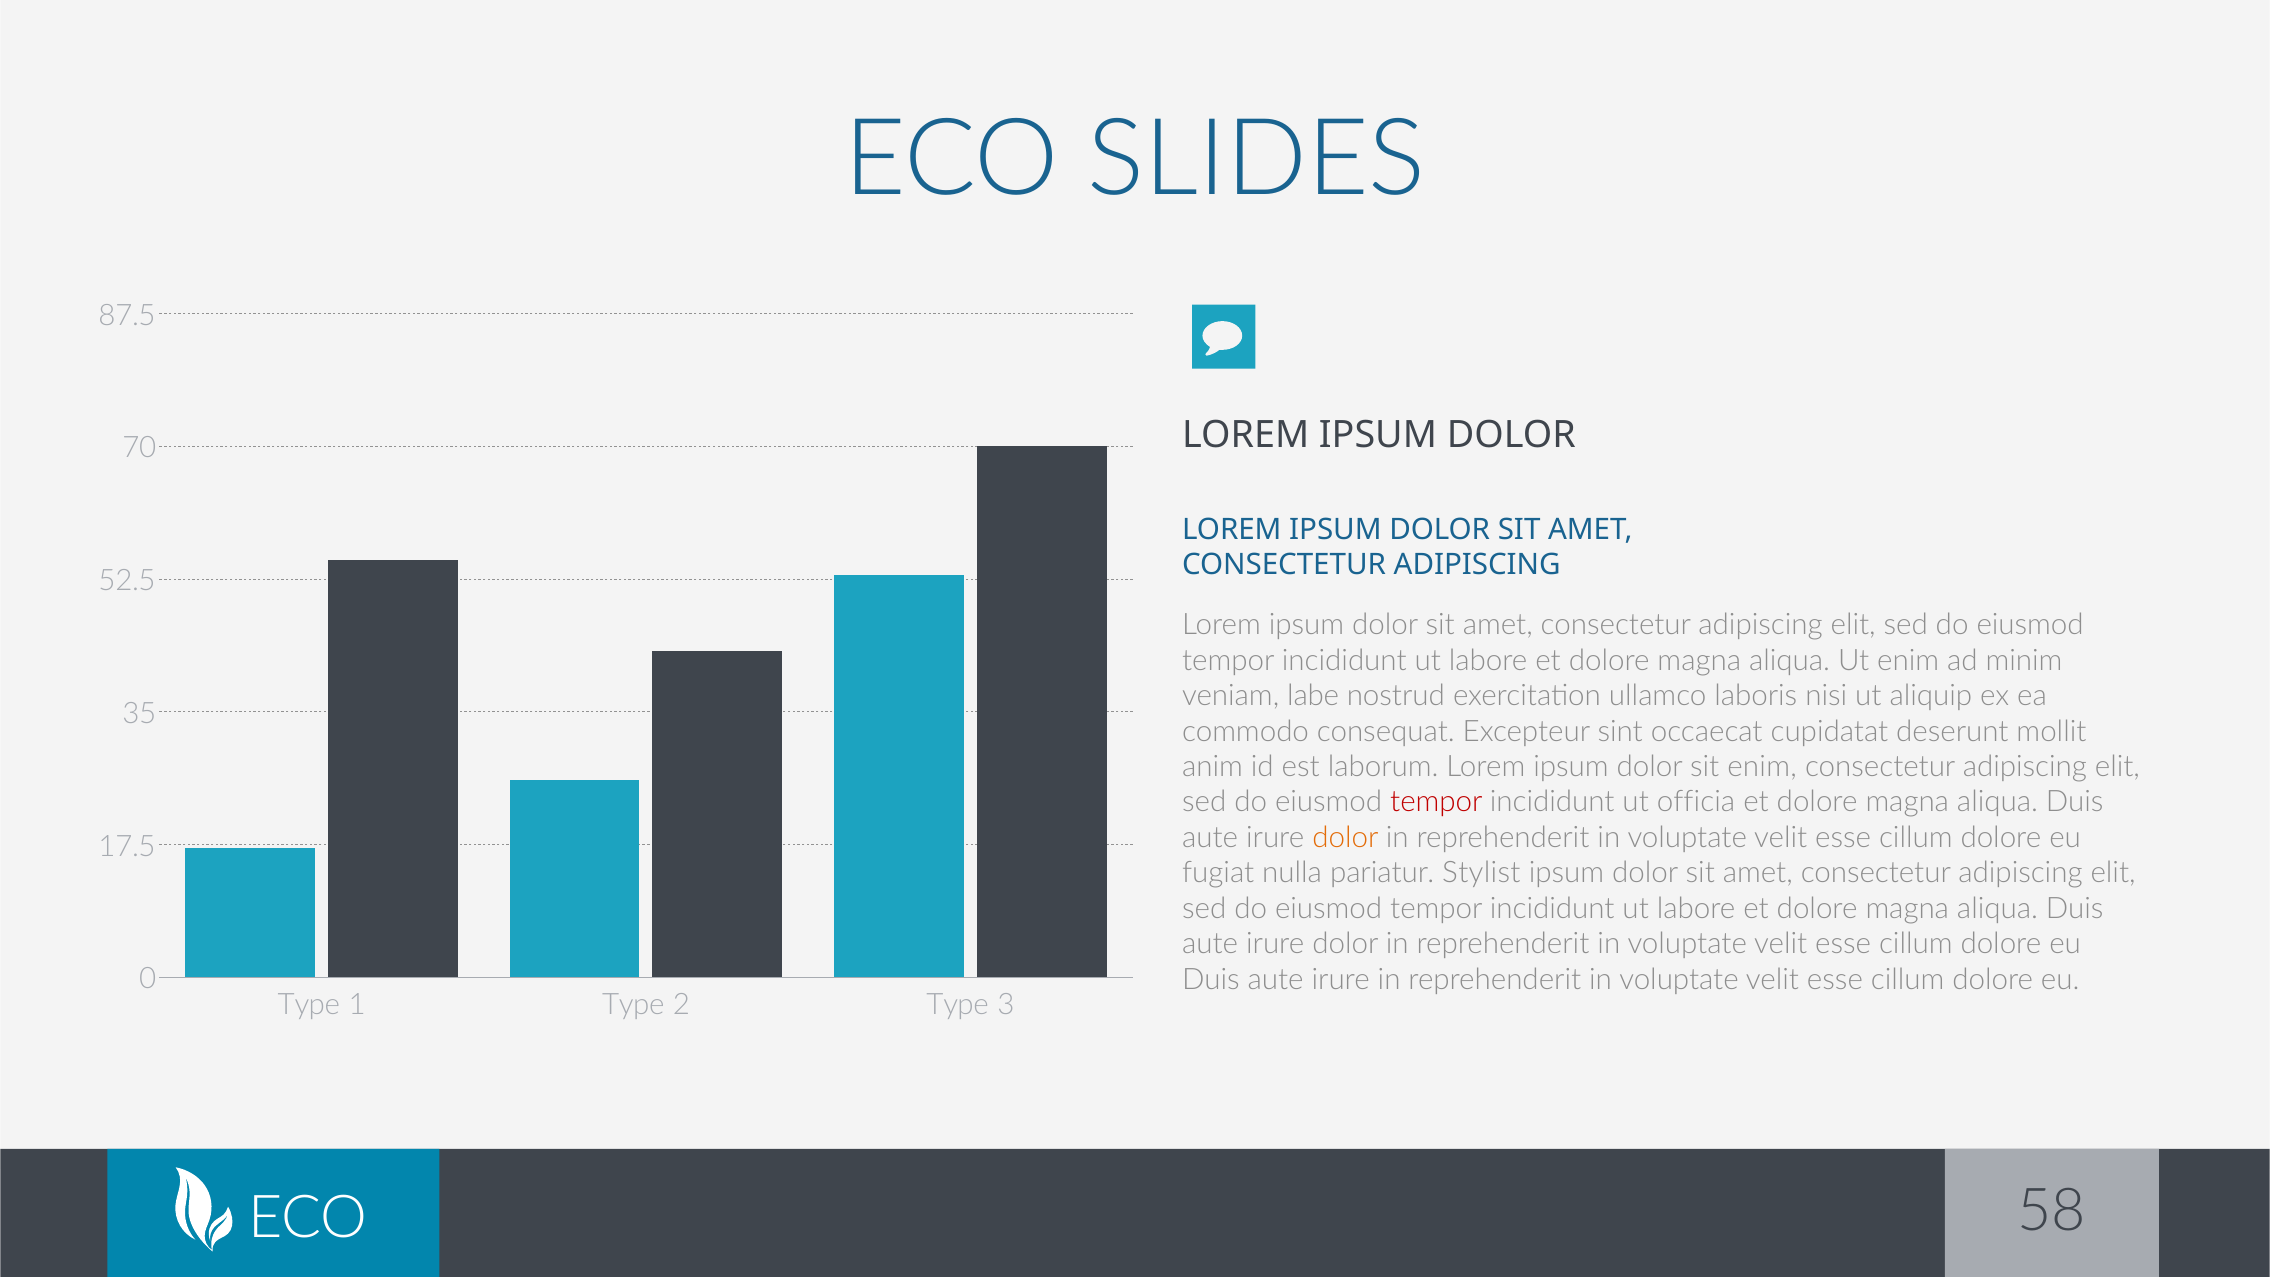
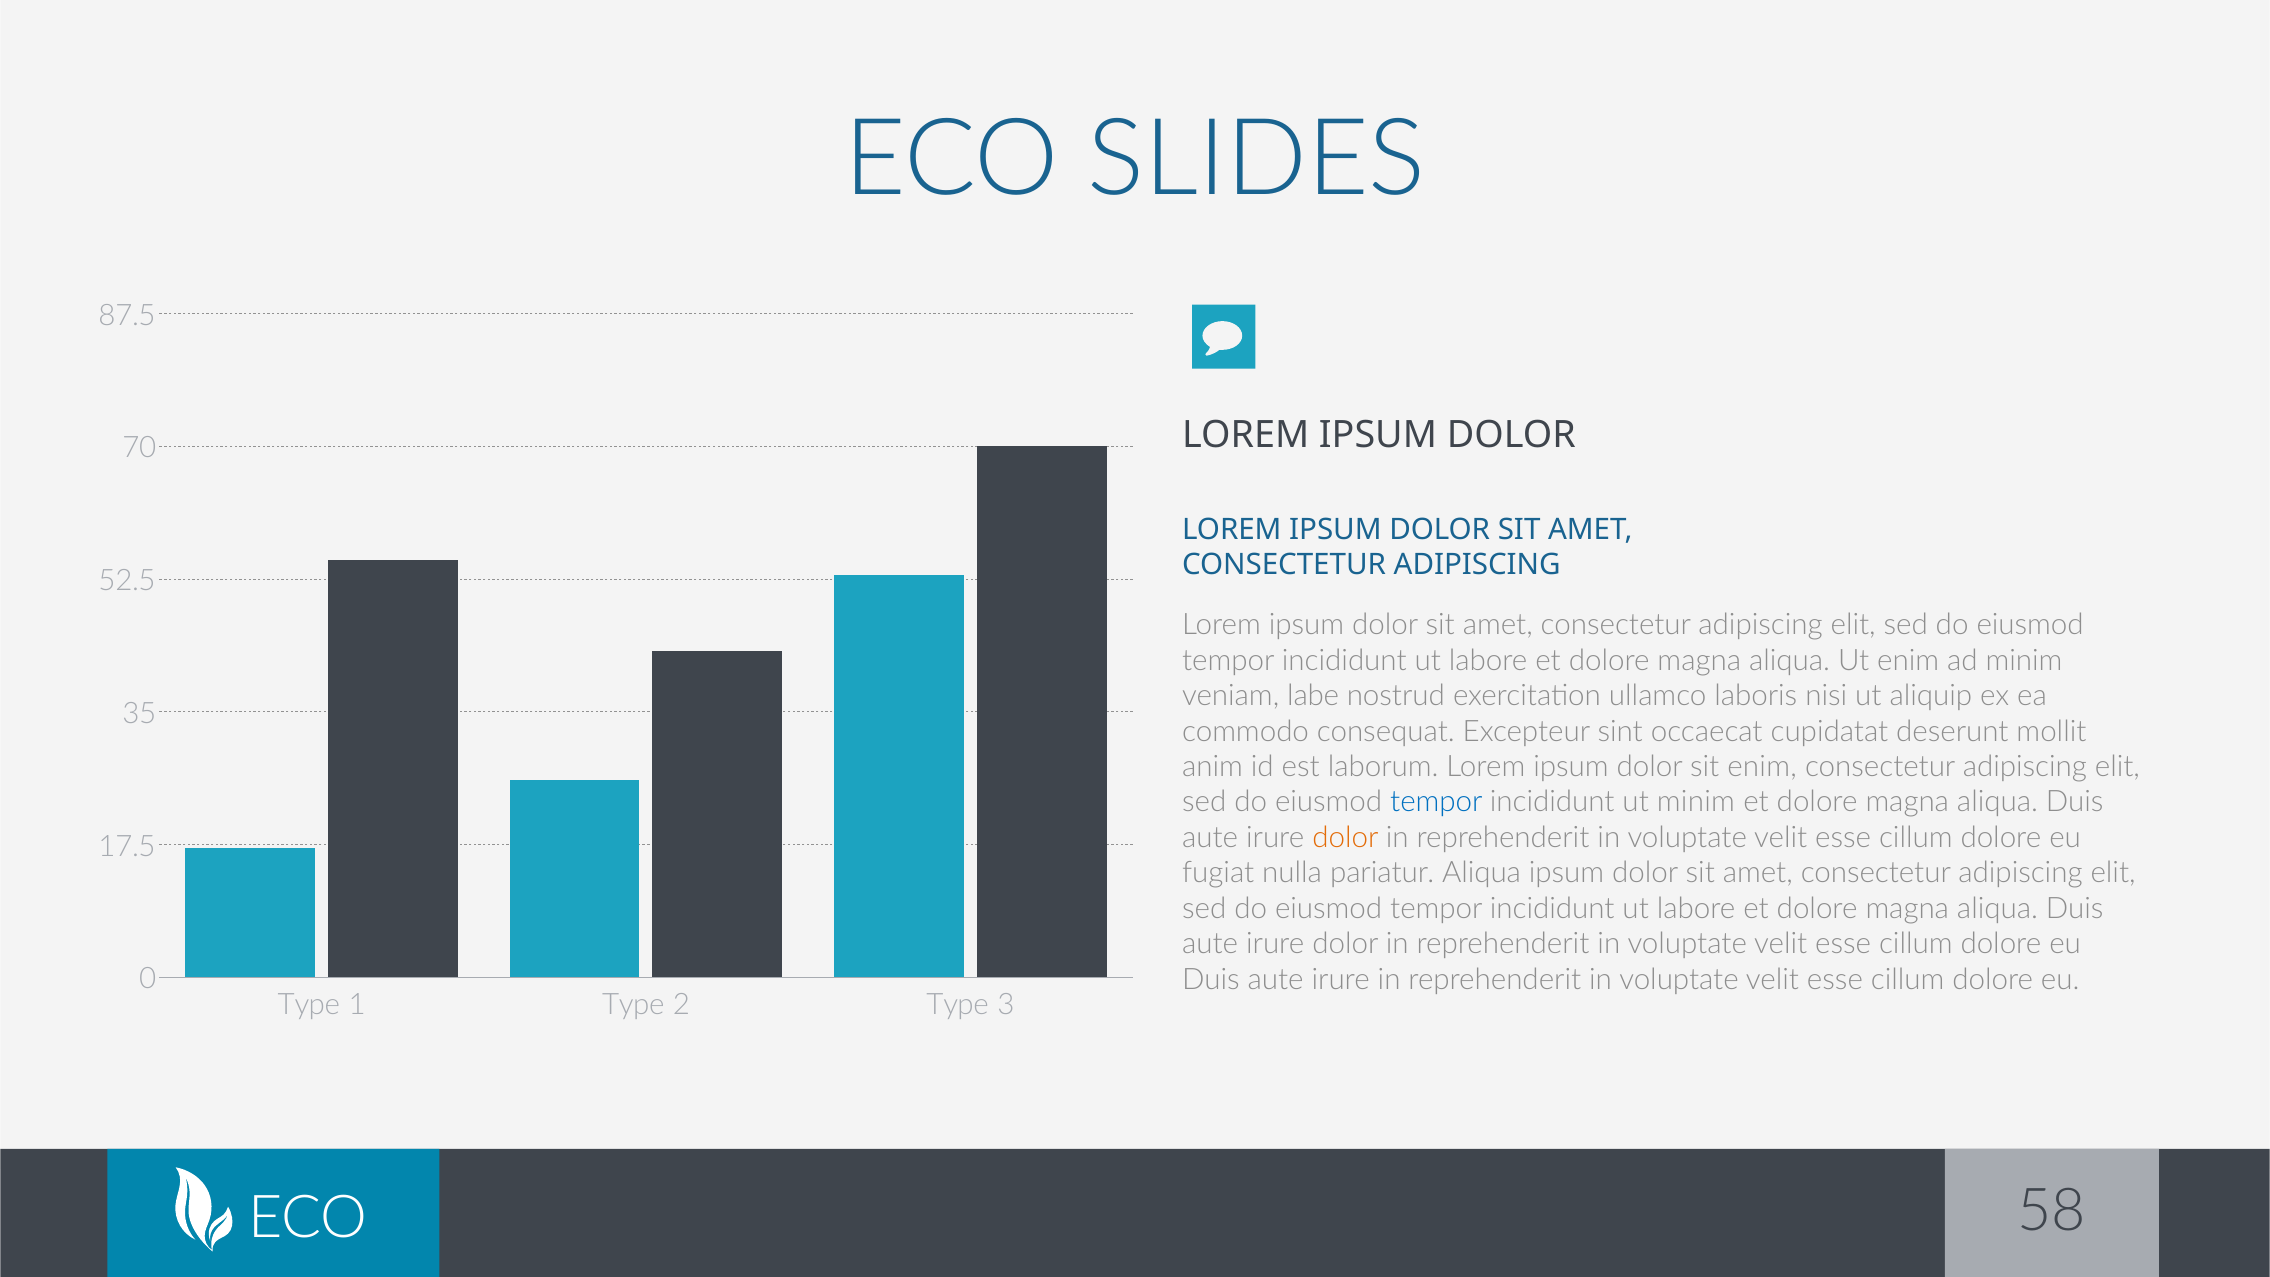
tempor colour: red -> blue (1436, 802)
ut officia: officia -> minim (1696, 802)
pariatur Stylist: Stylist -> Aliqua (1482, 873)
